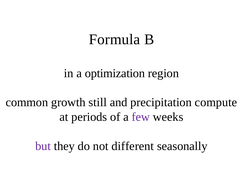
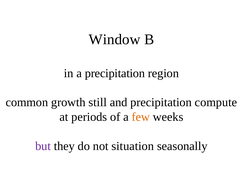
Formula: Formula -> Window (115, 40)
a optimization: optimization -> precipitation (115, 73)
few colour: purple -> orange (141, 117)
different: different -> situation (133, 146)
